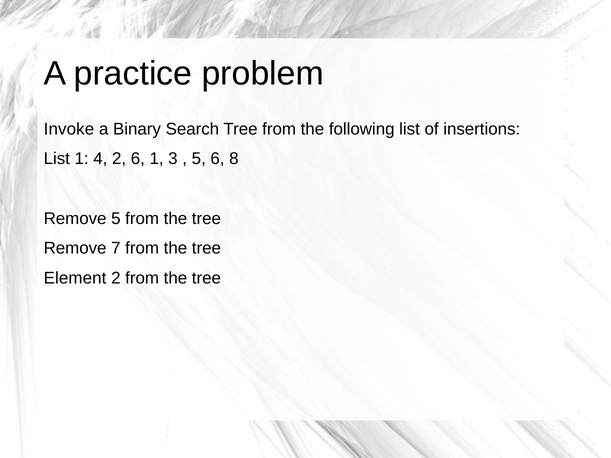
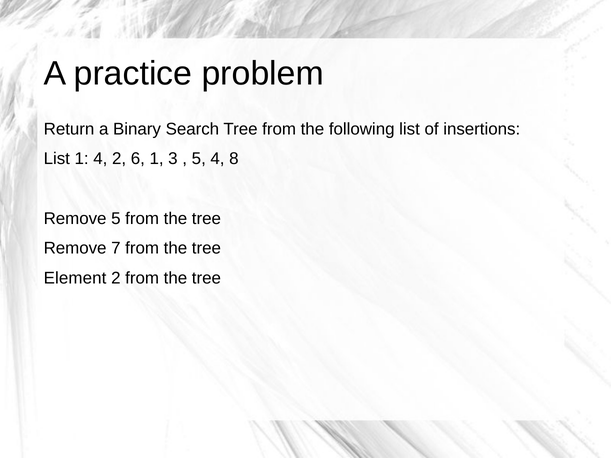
Invoke: Invoke -> Return (69, 129)
5 6: 6 -> 4 (217, 159)
